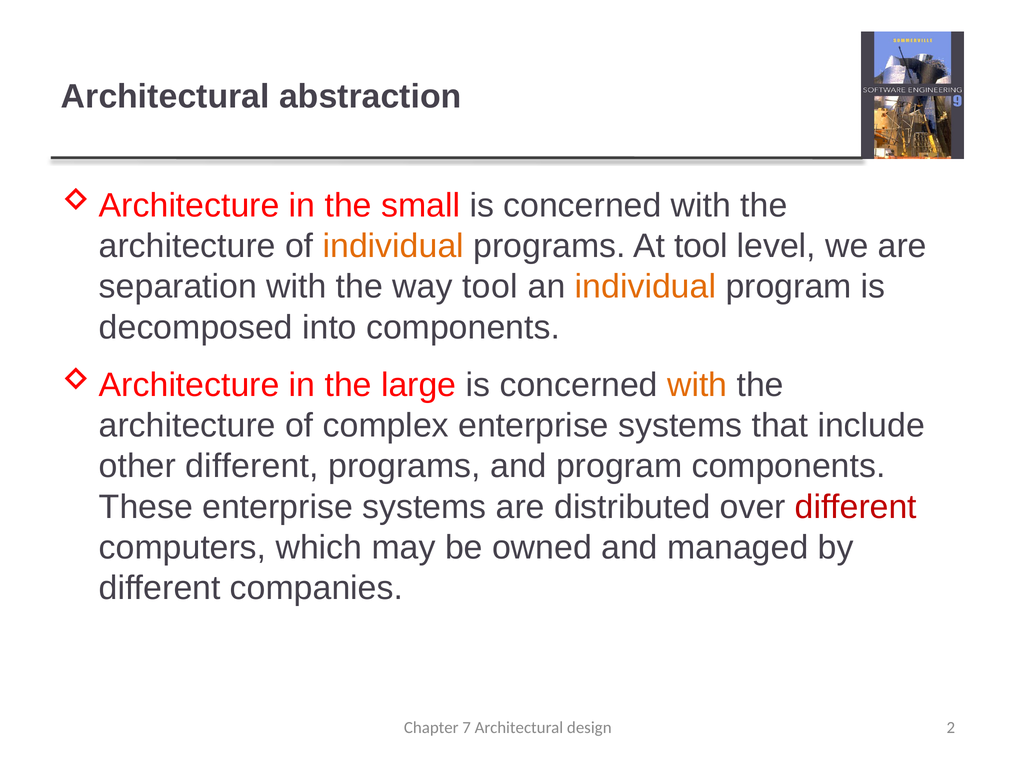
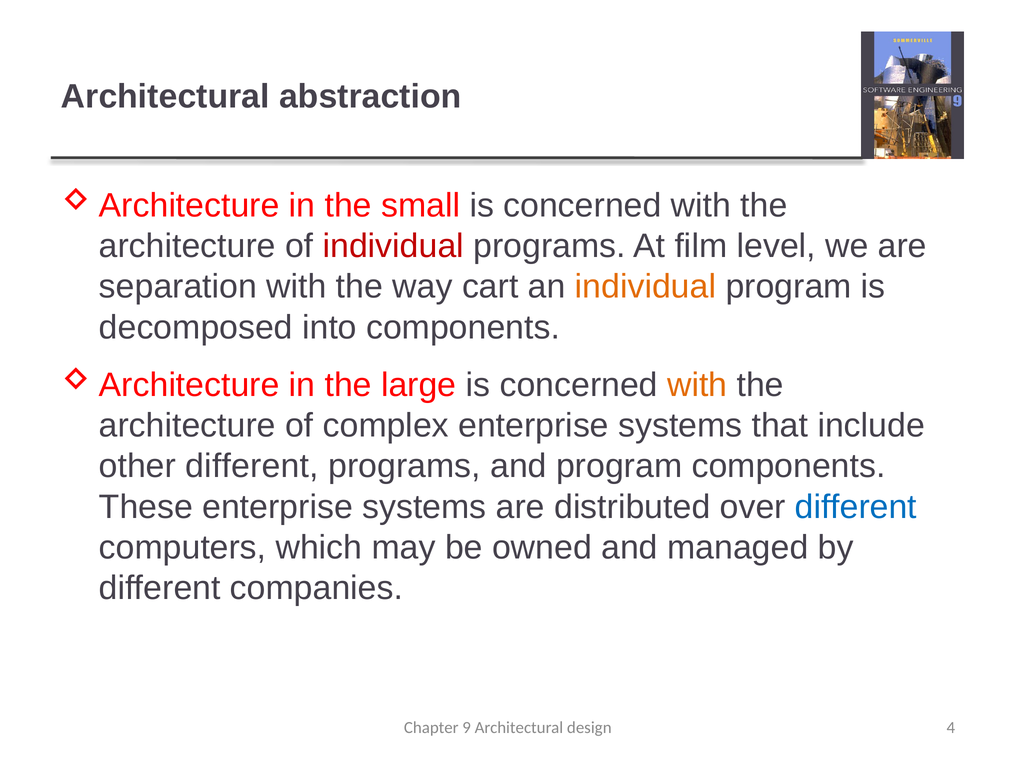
individual colour: orange -> red (393, 246)
At tool: tool -> film (701, 246)
way tool: tool -> cart (490, 287)
different colour: red -> blue (856, 507)
7: 7 -> 9 (467, 728)
2: 2 -> 4 (951, 728)
